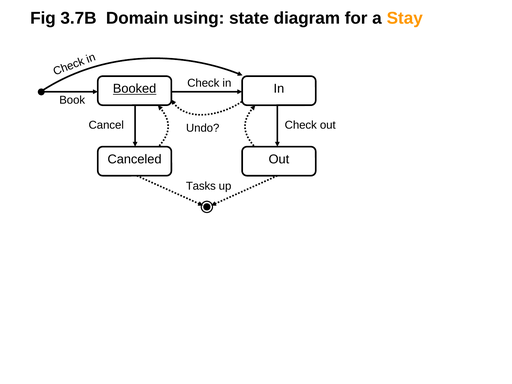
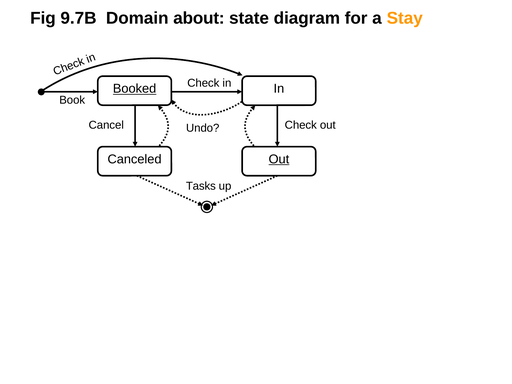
3.7B: 3.7B -> 9.7B (78, 18)
using: using -> about (199, 18)
Out underline: none -> present (279, 159)
